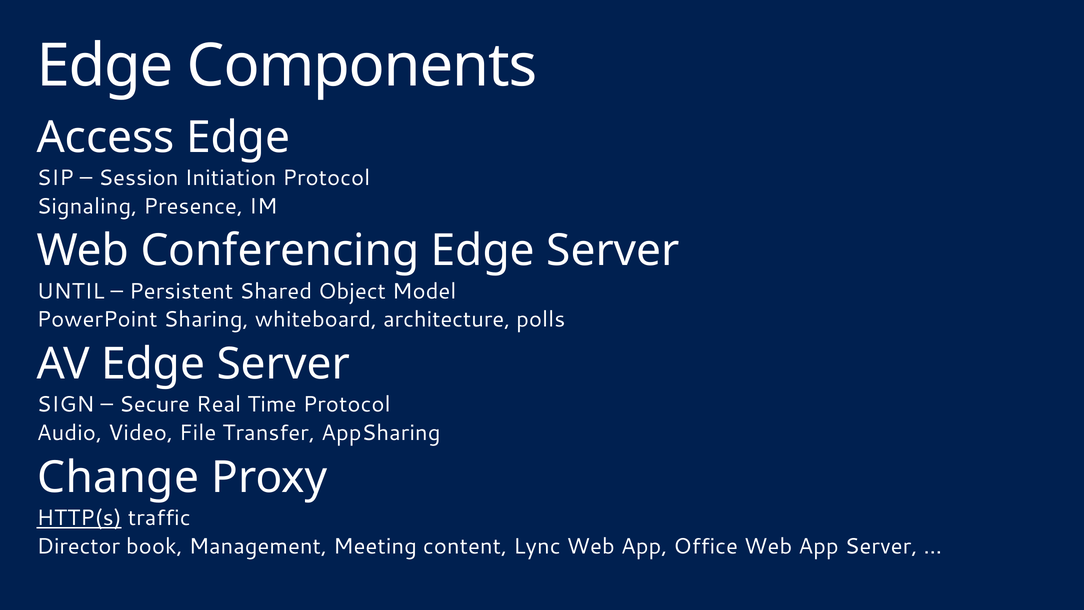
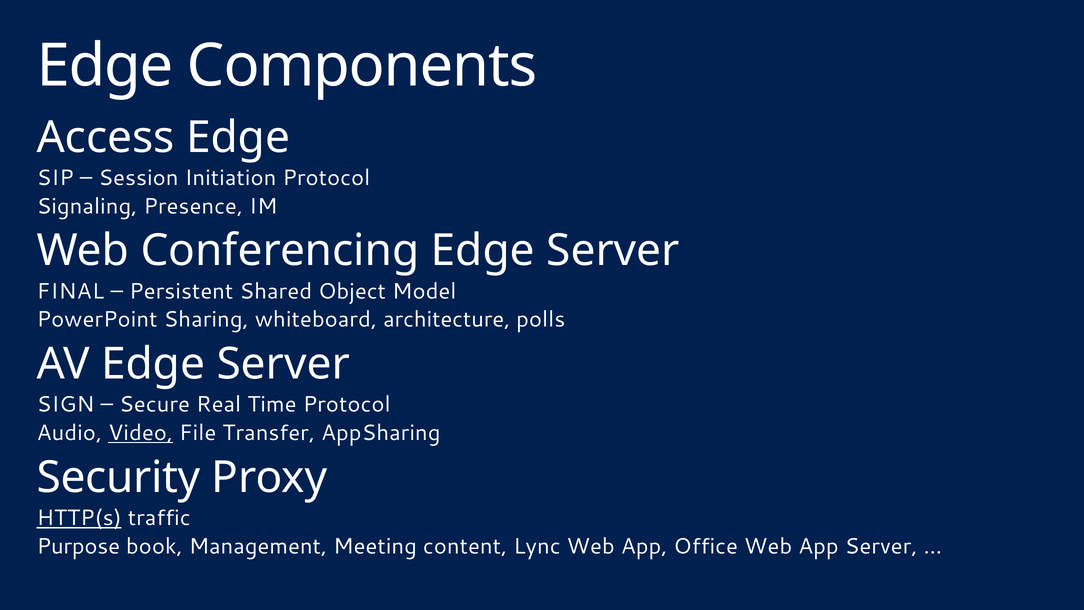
UNTIL: UNTIL -> FINAL (70, 291)
Video underline: none -> present (141, 433)
Change: Change -> Security (119, 477)
Director: Director -> Purpose (78, 546)
